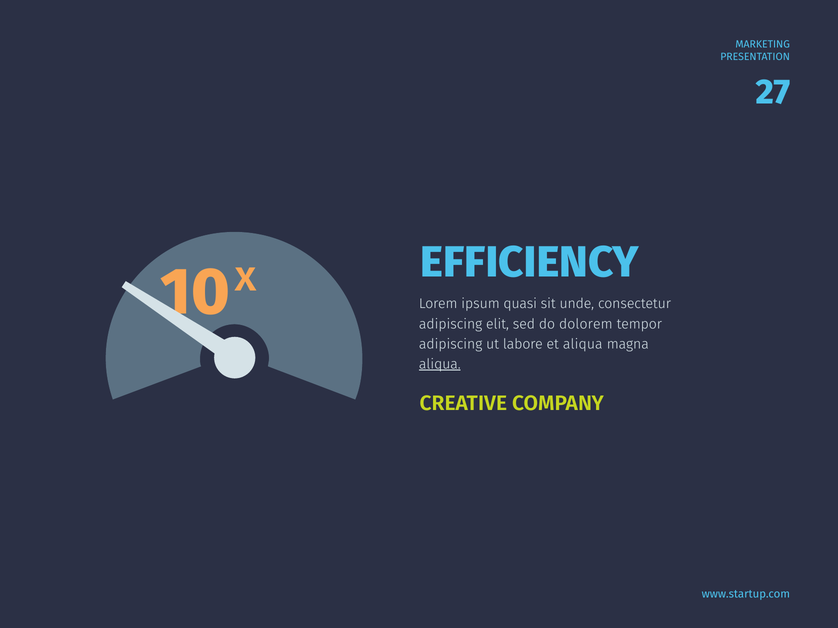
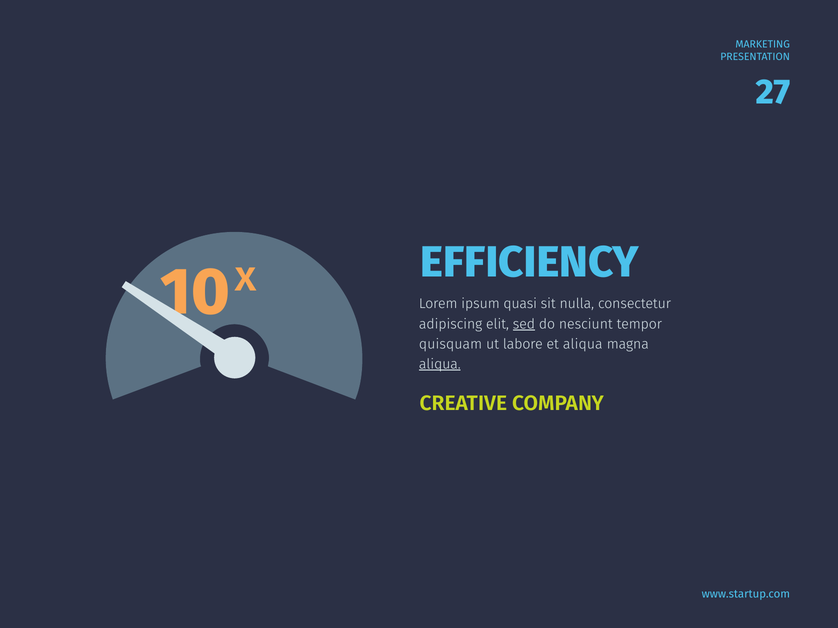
unde: unde -> nulla (577, 304)
sed underline: none -> present (524, 324)
dolorem: dolorem -> nesciunt (586, 324)
adipiscing: adipiscing -> quisquam (451, 344)
